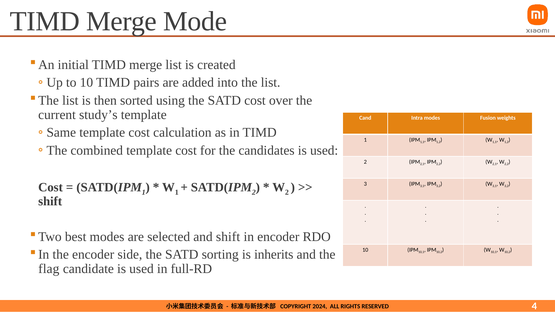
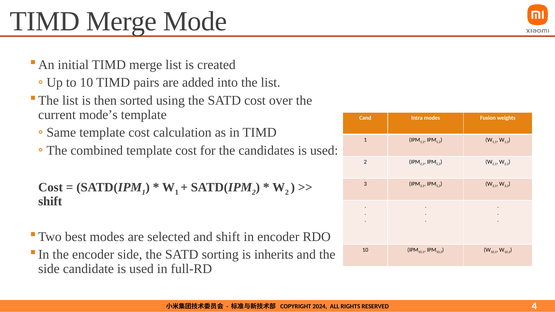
study’s: study’s -> mode’s (98, 115)
flag: flag -> side (49, 269)
